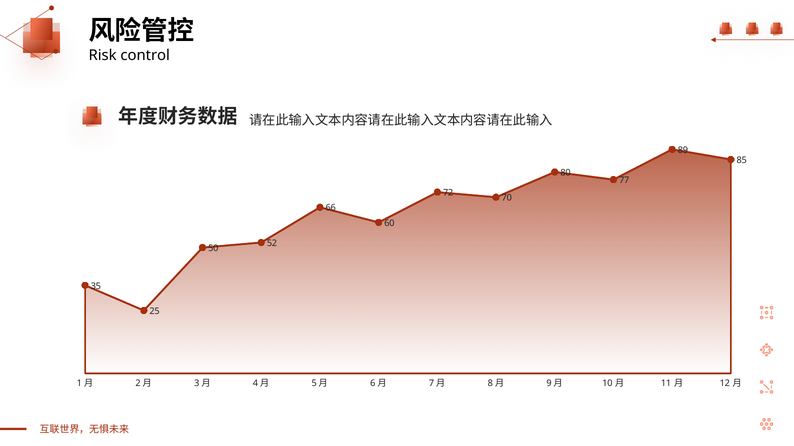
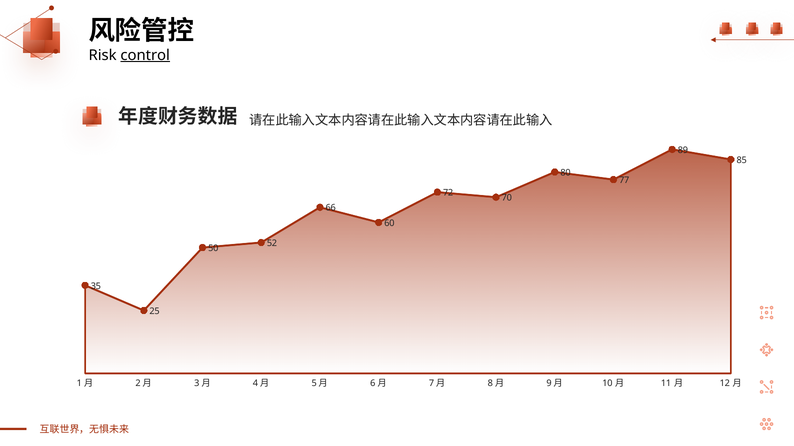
control underline: none -> present (145, 55)
